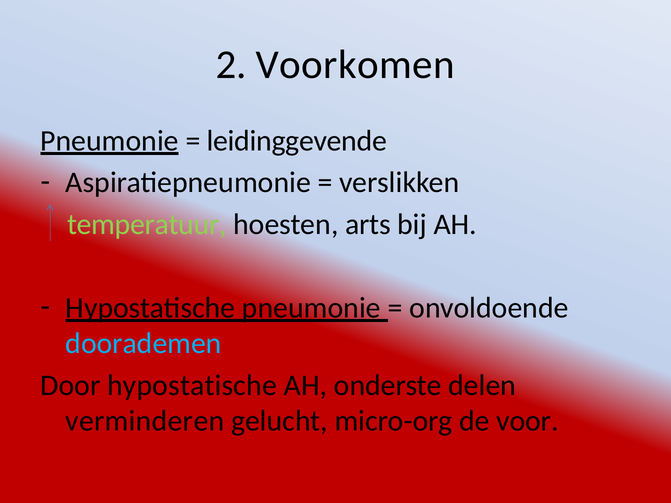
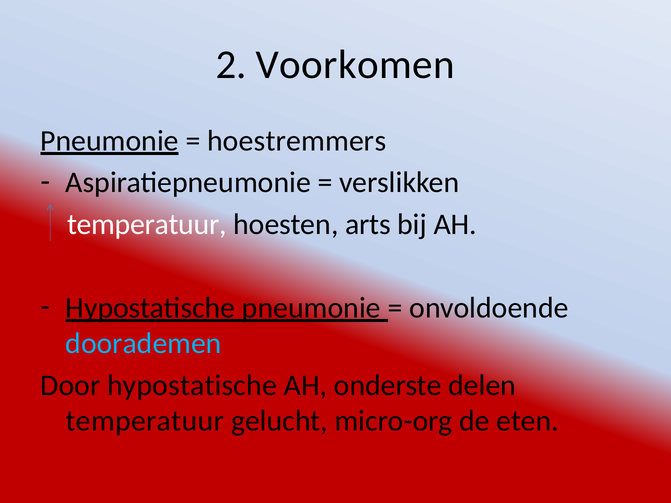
leidinggevende: leidinggevende -> hoestremmers (297, 141)
temperatuur colour: light green -> white (147, 224)
verminderen: verminderen -> temperatuur (145, 421)
voor: voor -> eten (528, 421)
